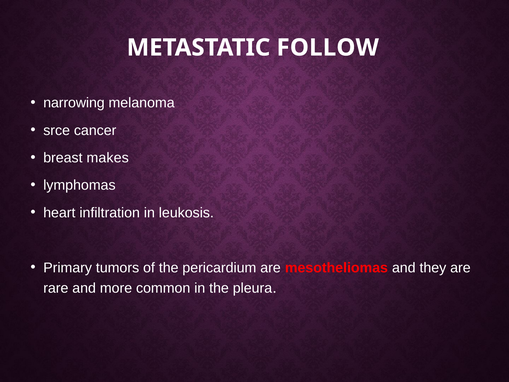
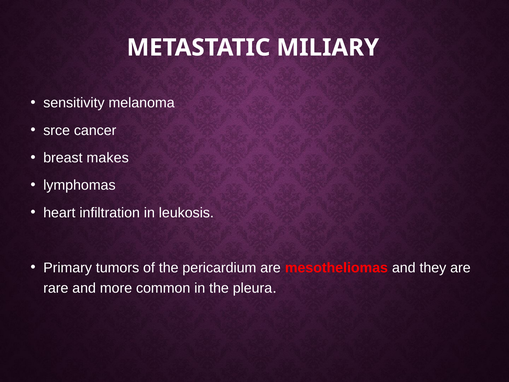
FOLLOW: FOLLOW -> MILIARY (328, 48)
narrowing: narrowing -> sensitivity (74, 103)
